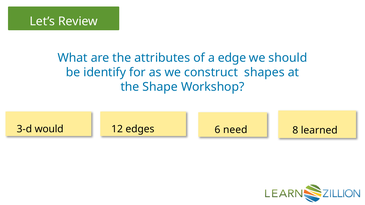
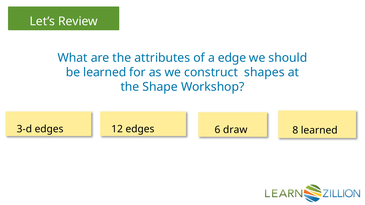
be identify: identify -> learned (105, 72)
3-d would: would -> edges (49, 129)
need: need -> draw (235, 130)
